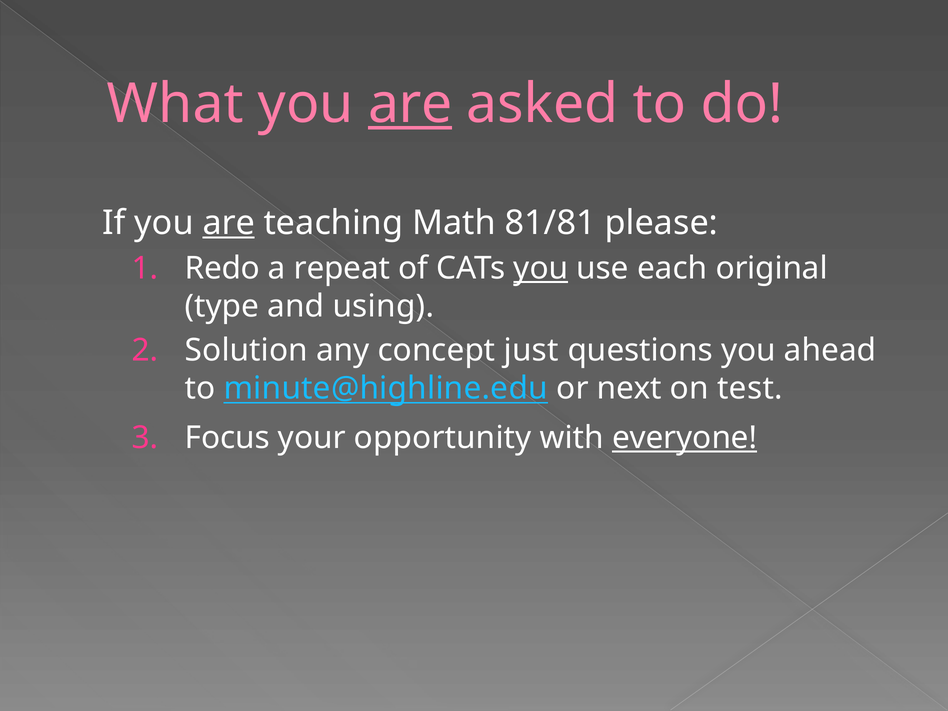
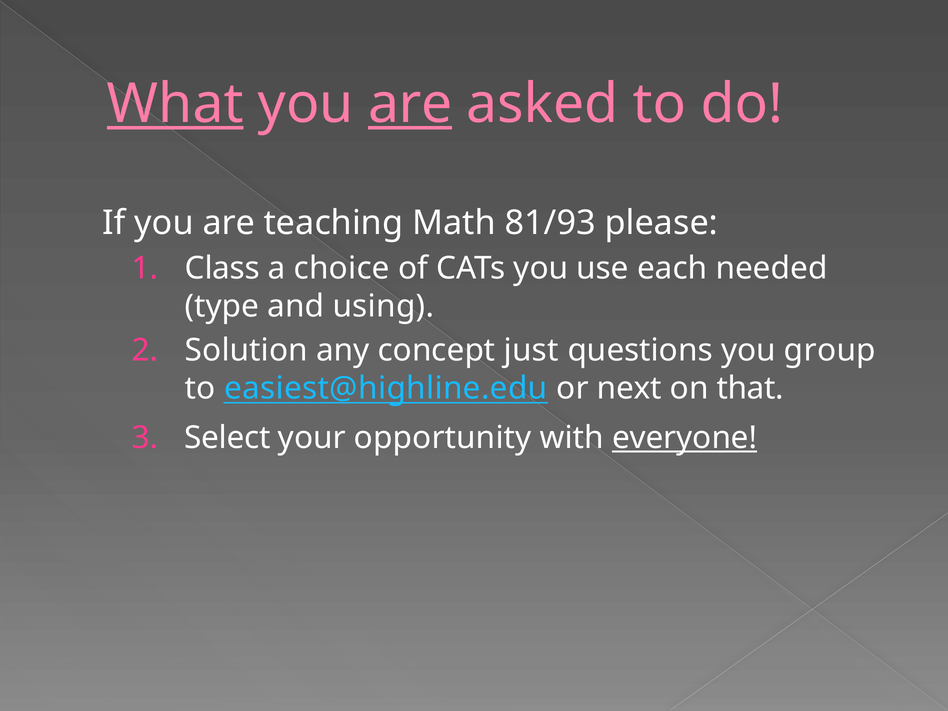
What underline: none -> present (175, 104)
are underline: present -> none (229, 223)
81/81: 81/81 -> 81/93 (550, 223)
Redo: Redo -> Class (222, 268)
repeat: repeat -> choice (342, 268)
you underline: present -> none (541, 268)
original: original -> needed (772, 268)
ahead: ahead -> group (830, 351)
minute@highline.edu: minute@highline.edu -> easiest@highline.edu (386, 388)
test: test -> that (750, 388)
Focus: Focus -> Select (227, 438)
